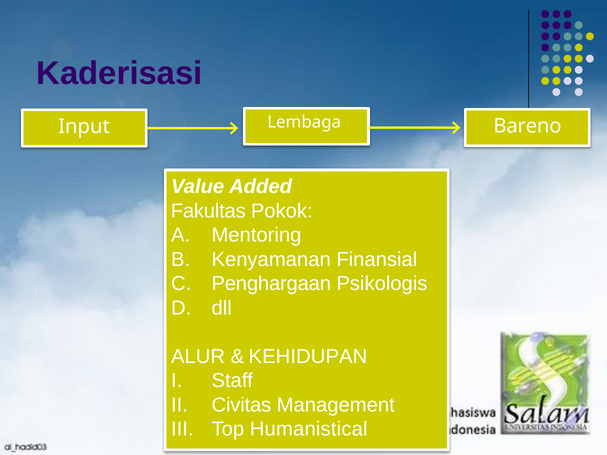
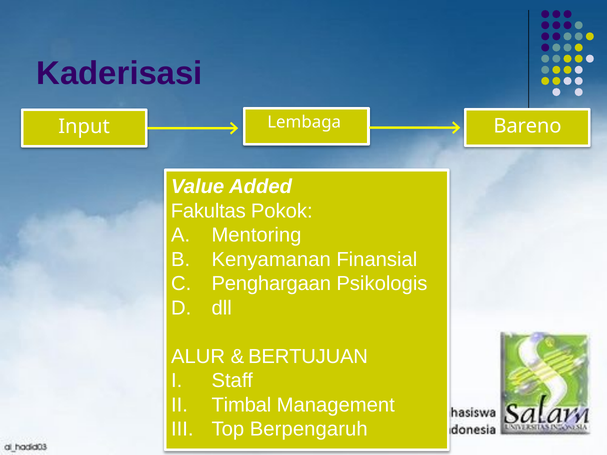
KEHIDUPAN: KEHIDUPAN -> BERTUJUAN (308, 357)
Civitas: Civitas -> Timbal (241, 405)
Humanistical: Humanistical -> Berpengaruh (309, 429)
